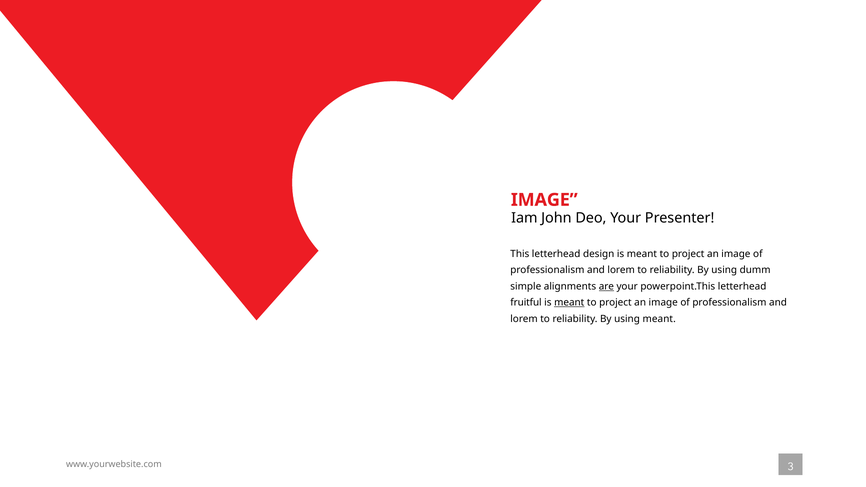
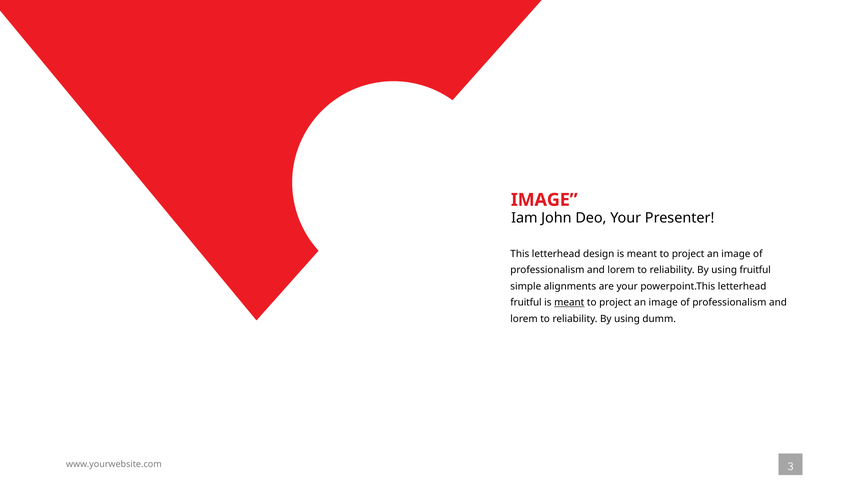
using dumm: dumm -> fruitful (755, 270)
are underline: present -> none (606, 286)
using meant: meant -> dumm (659, 319)
